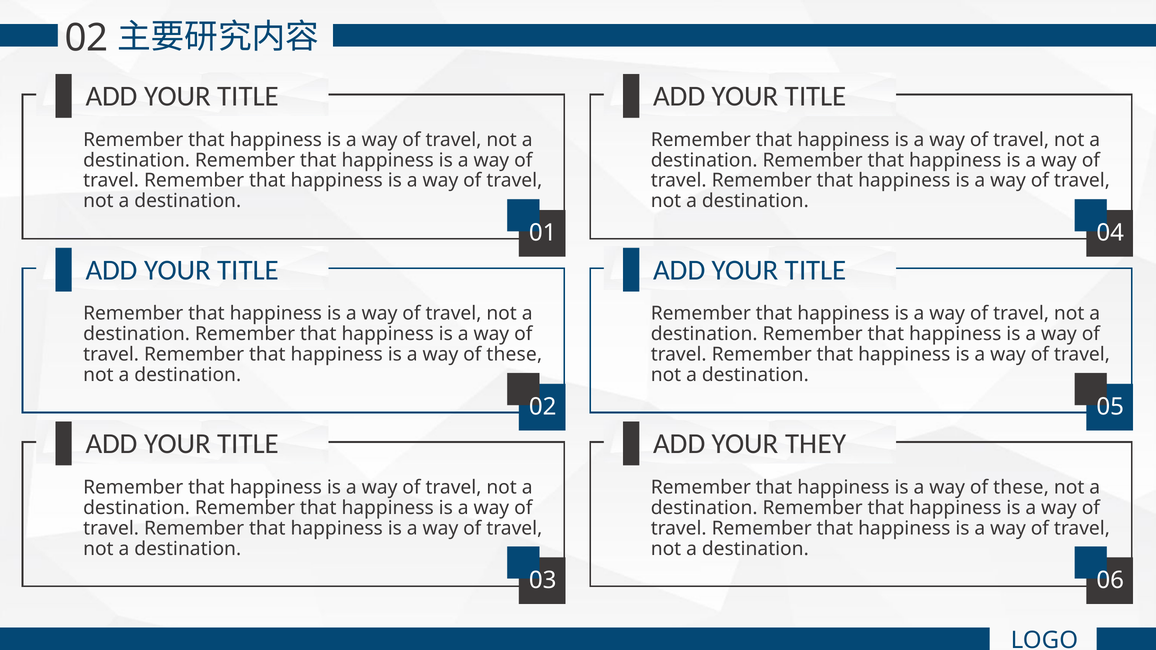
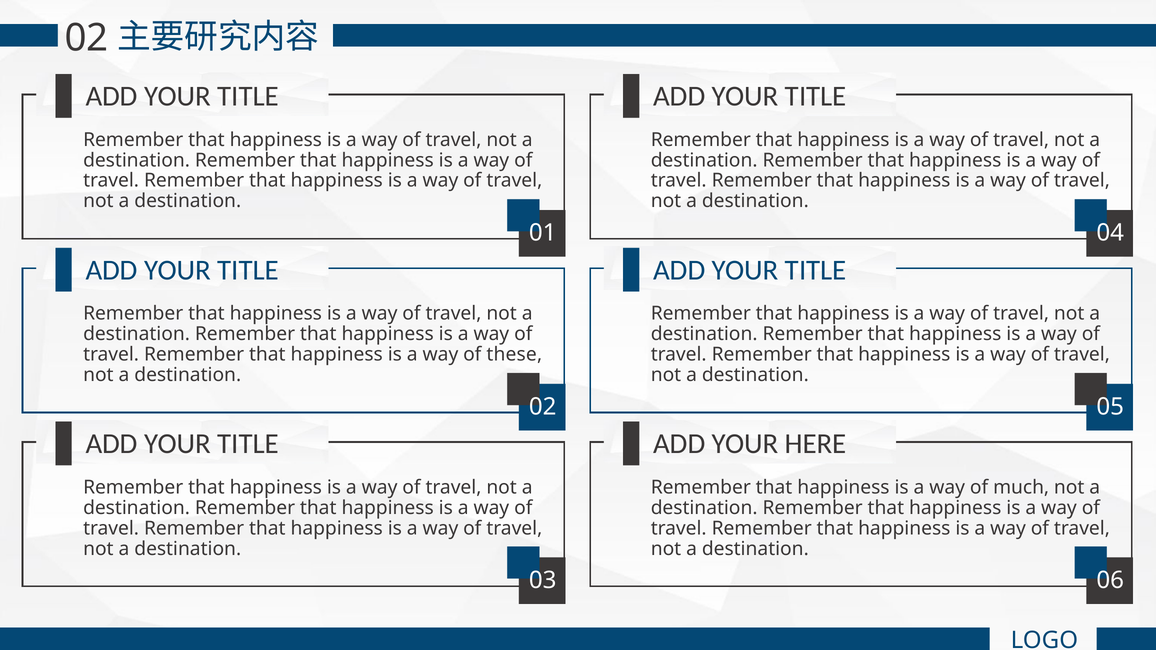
THEY: THEY -> HERE (816, 444)
these: these -> much (1021, 487)
